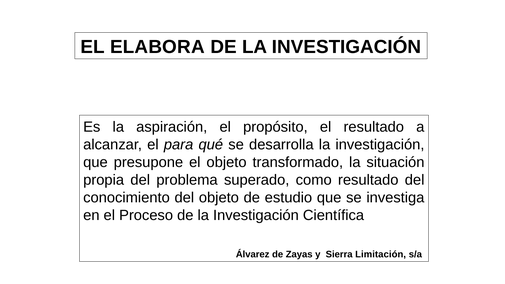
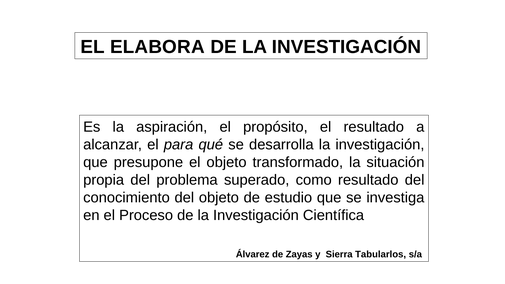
Limitación: Limitación -> Tabularlos (381, 255)
